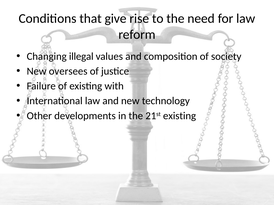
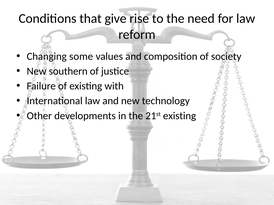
illegal: illegal -> some (81, 56)
oversees: oversees -> southern (68, 71)
